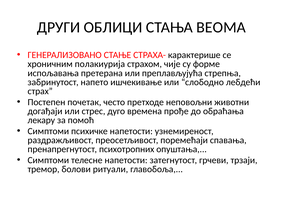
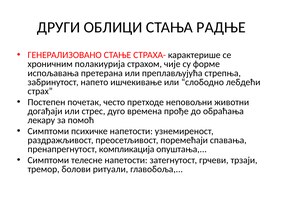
ВЕОМА: ВЕОМА -> РАДЊЕ (221, 27)
психотропних: психотропних -> компликација (127, 149)
